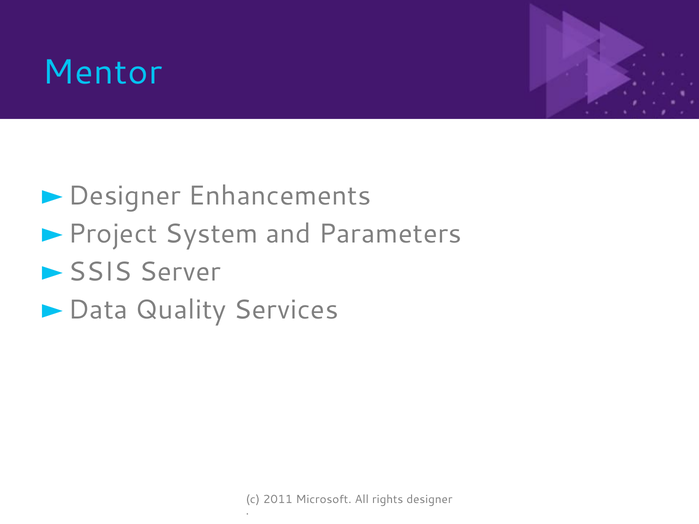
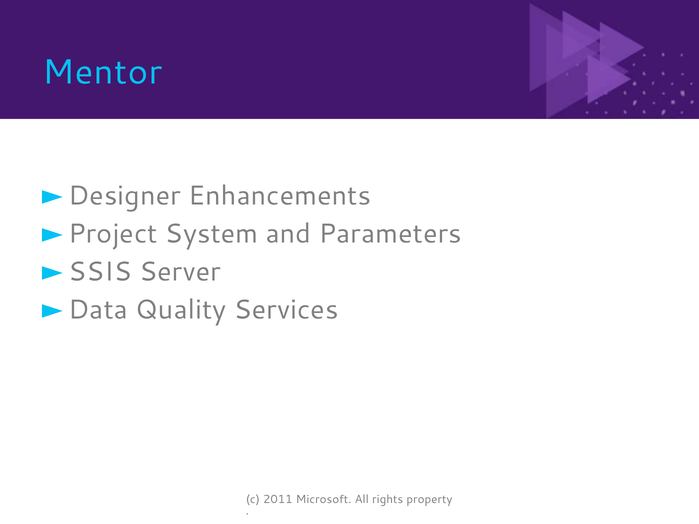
designer: designer -> property (429, 499)
